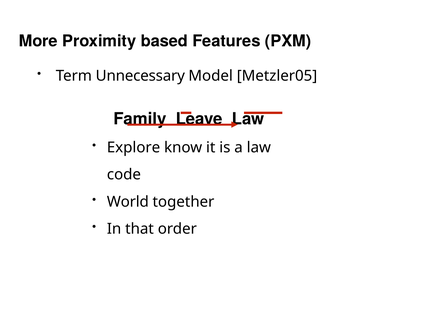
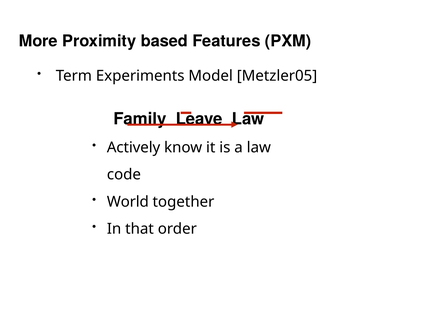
Unnecessary: Unnecessary -> Experiments (140, 76)
Explore: Explore -> Actively (134, 147)
